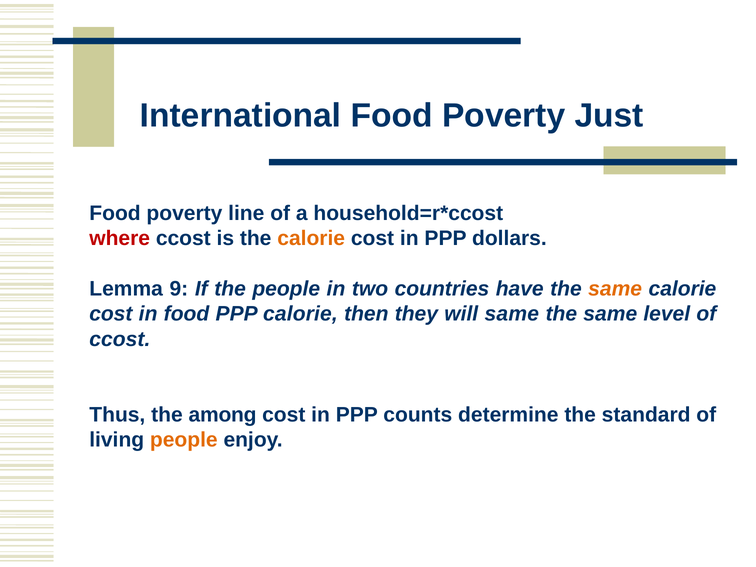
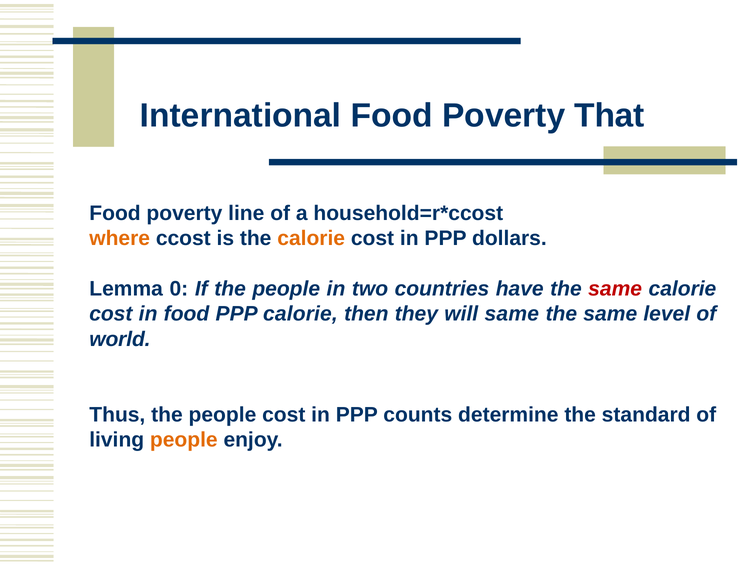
Just: Just -> That (609, 116)
where colour: red -> orange (120, 238)
9: 9 -> 0 (179, 289)
same colour: orange -> red (615, 289)
ccost: ccost -> world (120, 339)
Thus the among: among -> people (222, 415)
